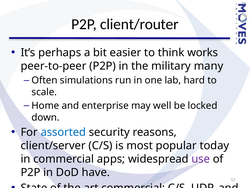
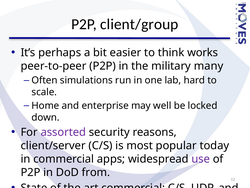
client/router: client/router -> client/group (139, 24)
assorted colour: blue -> purple (63, 132)
have: have -> from (96, 172)
